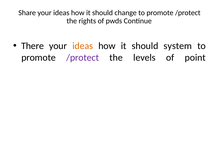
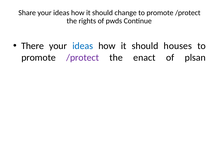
ideas colour: orange -> blue (83, 46)
system: system -> houses (178, 46)
levels: levels -> enact (144, 58)
point: point -> plsan (195, 58)
